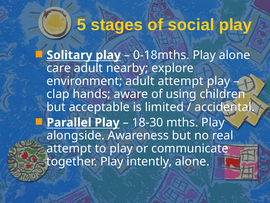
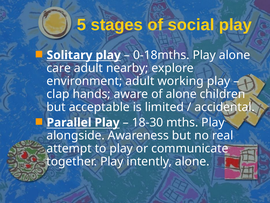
adult attempt: attempt -> working (181, 81)
of using: using -> alone (181, 94)
